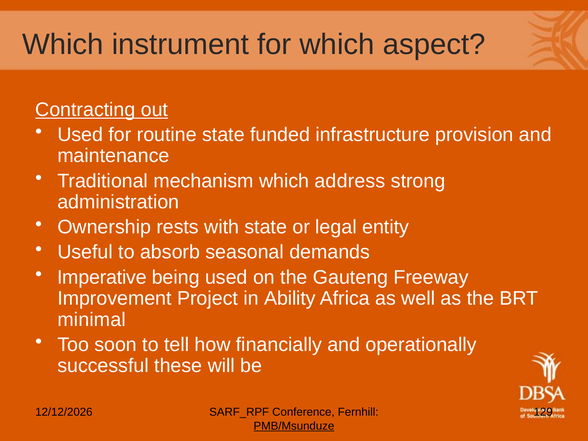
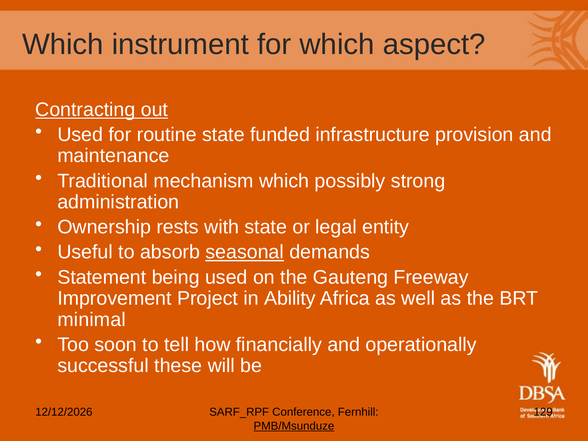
address: address -> possibly (350, 181)
seasonal underline: none -> present (245, 252)
Imperative: Imperative -> Statement (102, 277)
